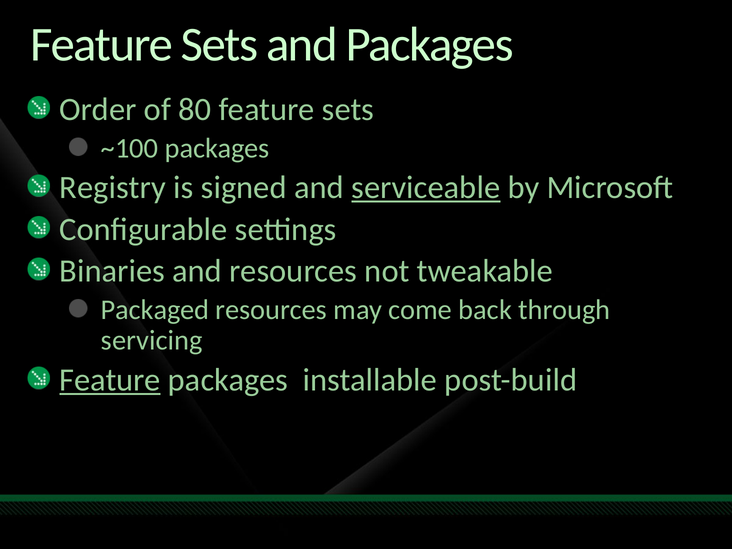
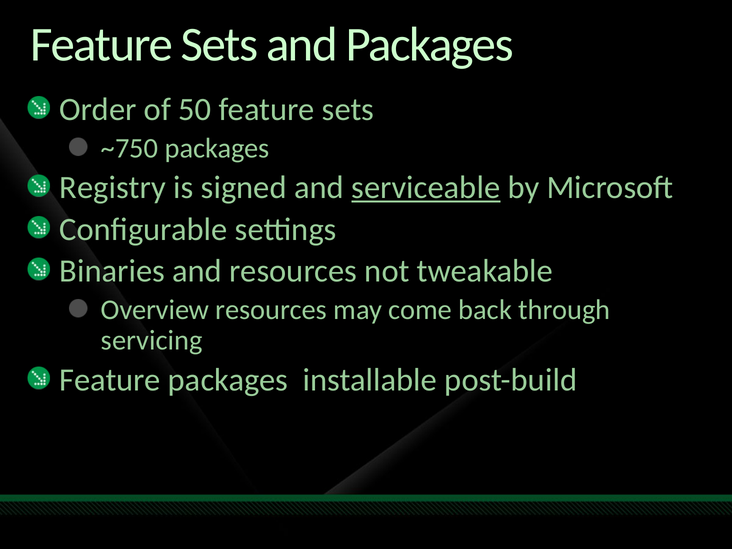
80: 80 -> 50 (195, 110)
~100: ~100 -> ~750 (130, 148)
Packaged: Packaged -> Overview (155, 310)
Feature underline: present -> none (110, 380)
